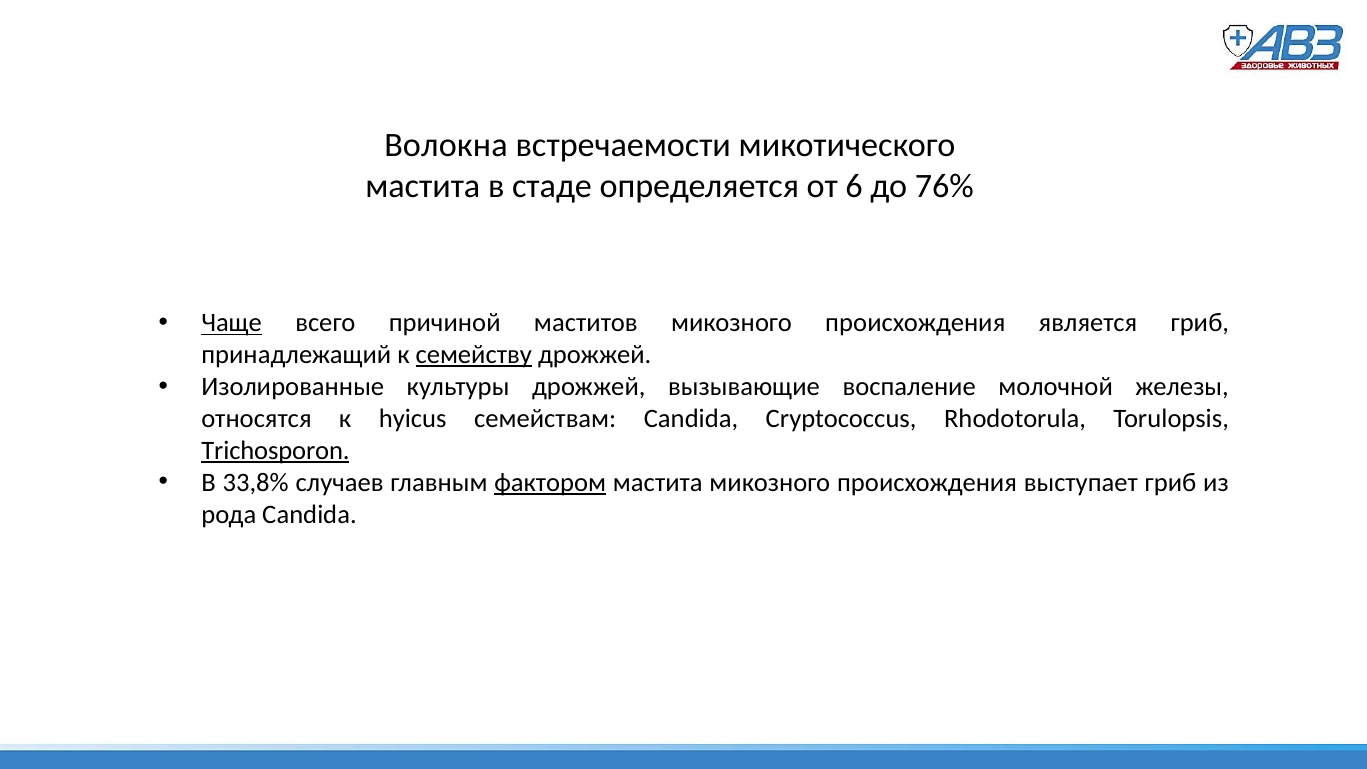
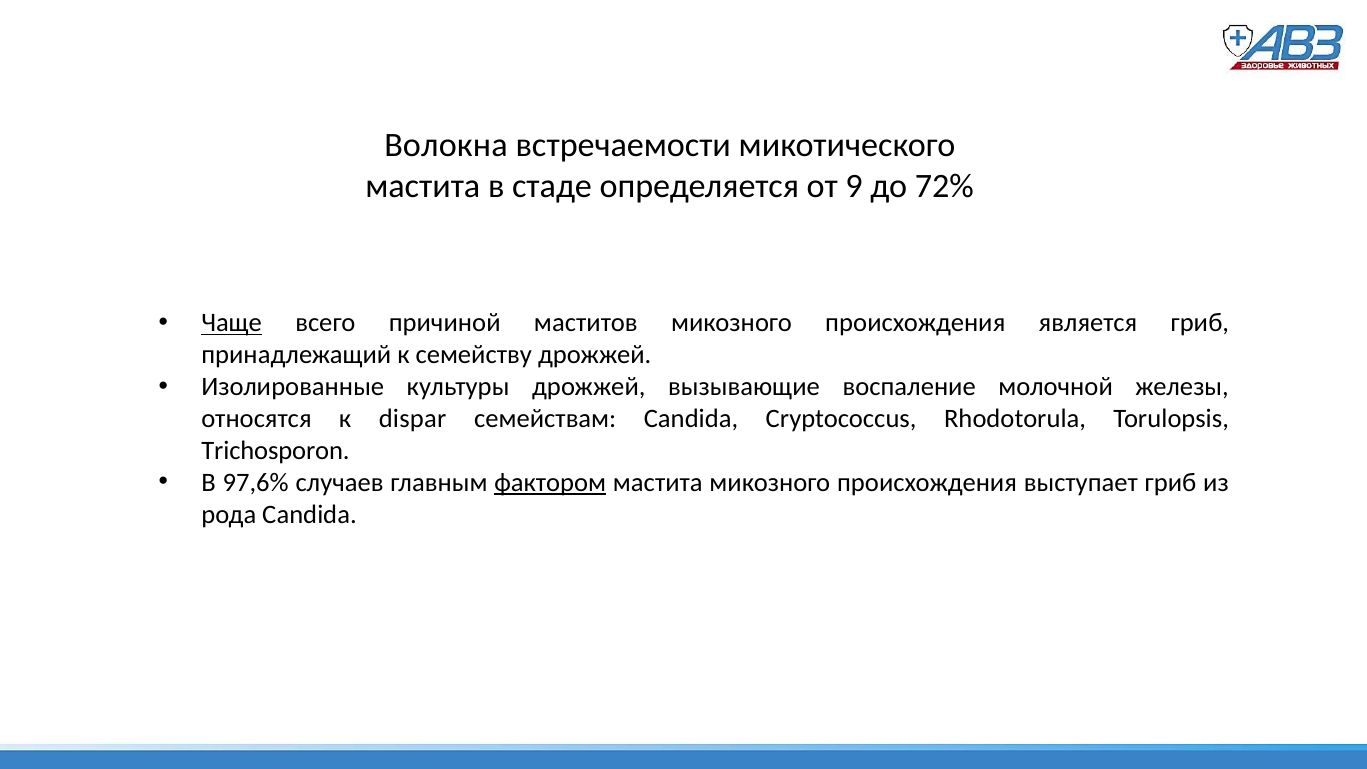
6: 6 -> 9 (854, 186)
76%: 76% -> 72% (944, 186)
семейству underline: present -> none (474, 355)
hyicus: hyicus -> dispar (413, 419)
Trichosporon underline: present -> none (275, 451)
33,8%: 33,8% -> 97,6% (256, 482)
